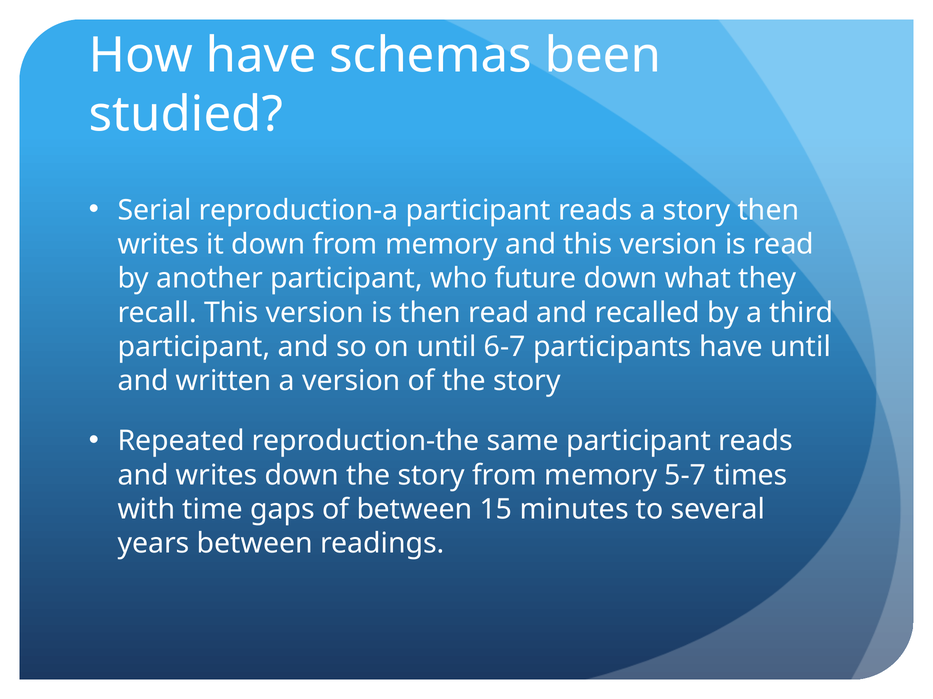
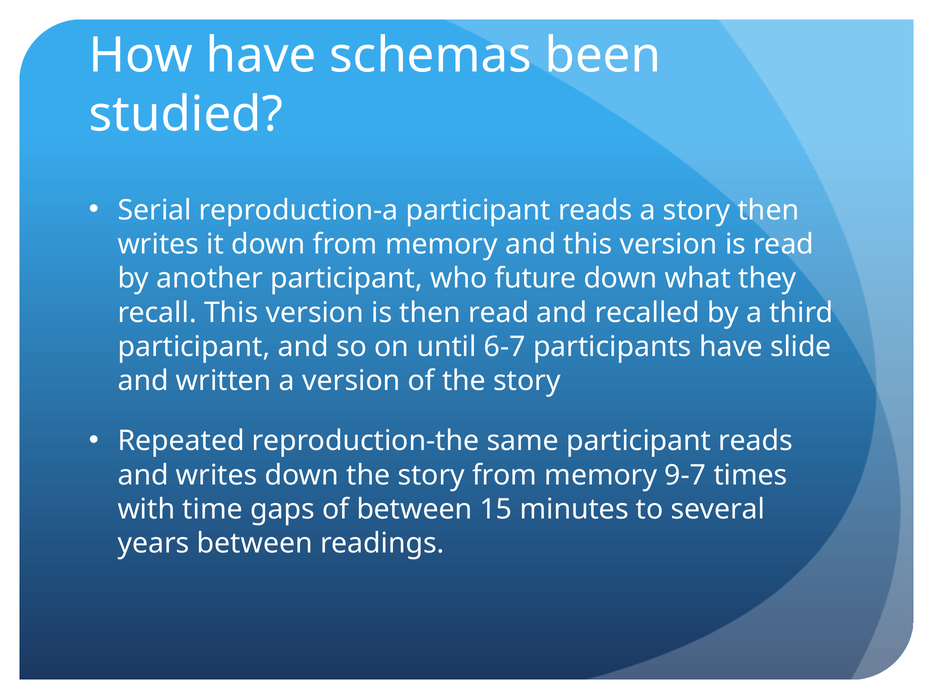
have until: until -> slide (801, 347)
5-7: 5-7 -> 9-7 (685, 476)
